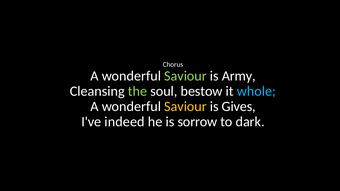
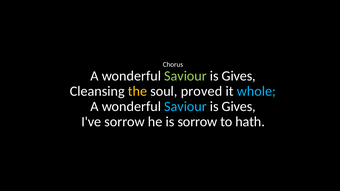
Army: Army -> Gives (239, 76)
the colour: light green -> yellow (138, 91)
bestow: bestow -> proved (202, 91)
Saviour colour: yellow -> light blue (185, 107)
I've indeed: indeed -> sorrow (125, 122)
dark: dark -> hath (250, 122)
